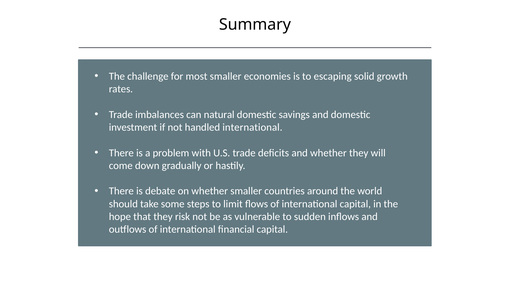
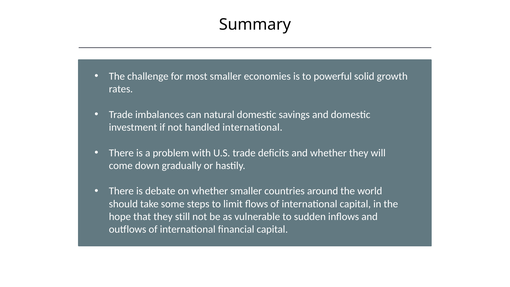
escaping: escaping -> powerful (333, 76)
risk: risk -> still (182, 217)
